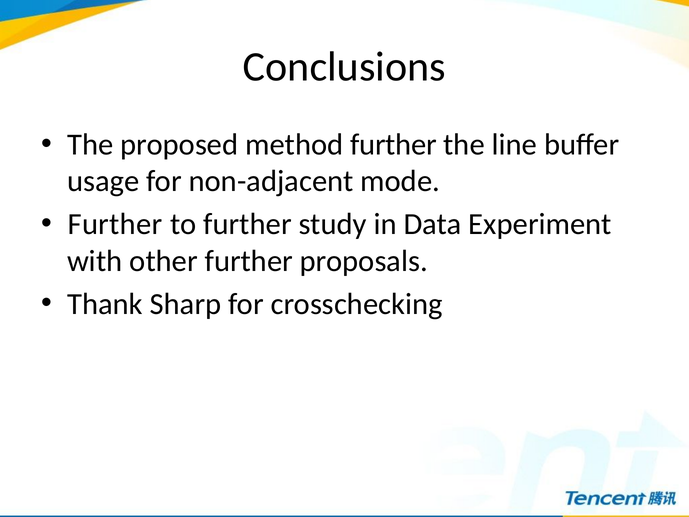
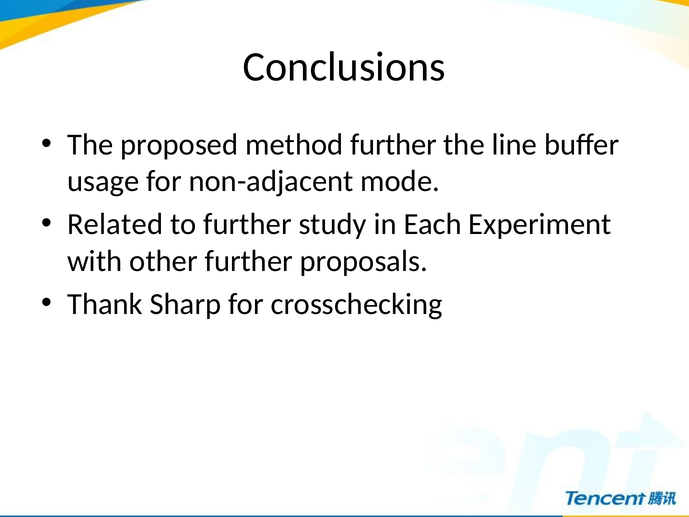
Further: Further -> Related (115, 224)
Data: Data -> Each (433, 224)
